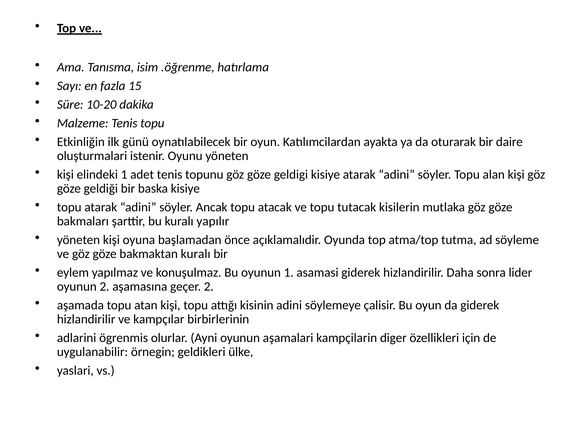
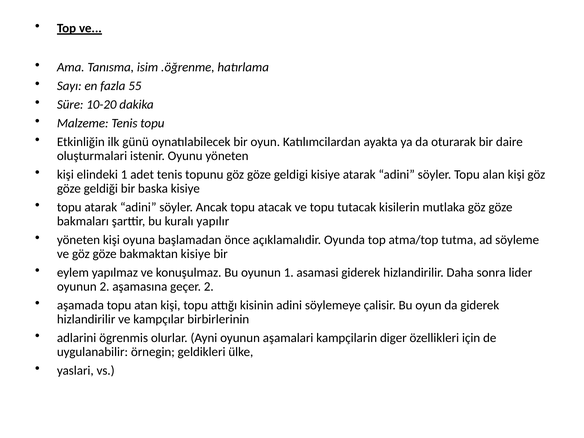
15: 15 -> 55 (135, 86)
bakmaktan kuralı: kuralı -> kisiye (196, 254)
